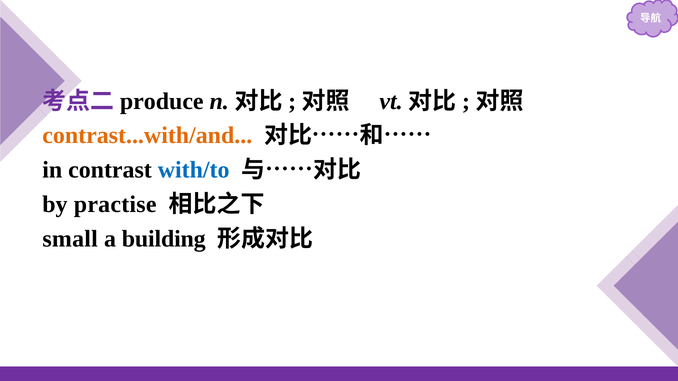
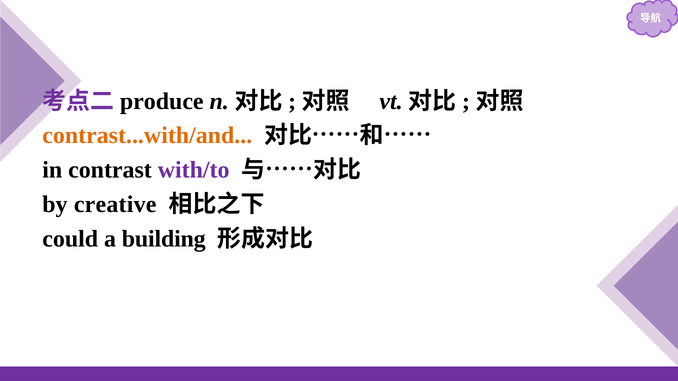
with/to colour: blue -> purple (194, 170)
practise: practise -> creative (115, 205)
small: small -> could (70, 239)
